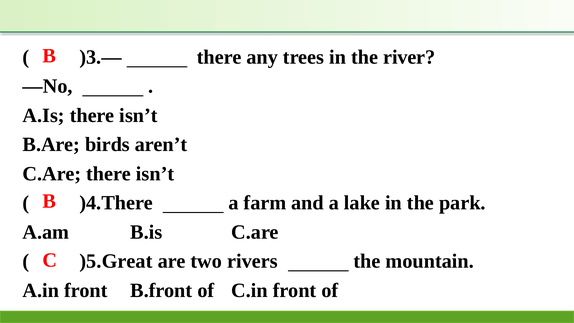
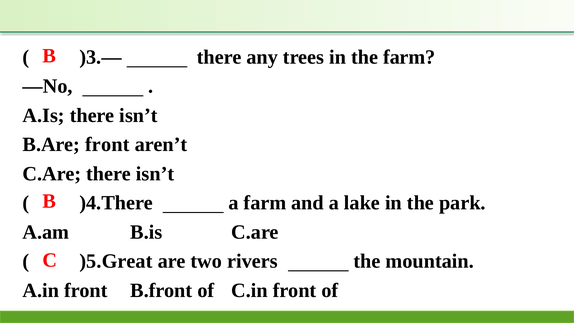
the river: river -> farm (409, 57)
B.Are birds: birds -> front (107, 144)
